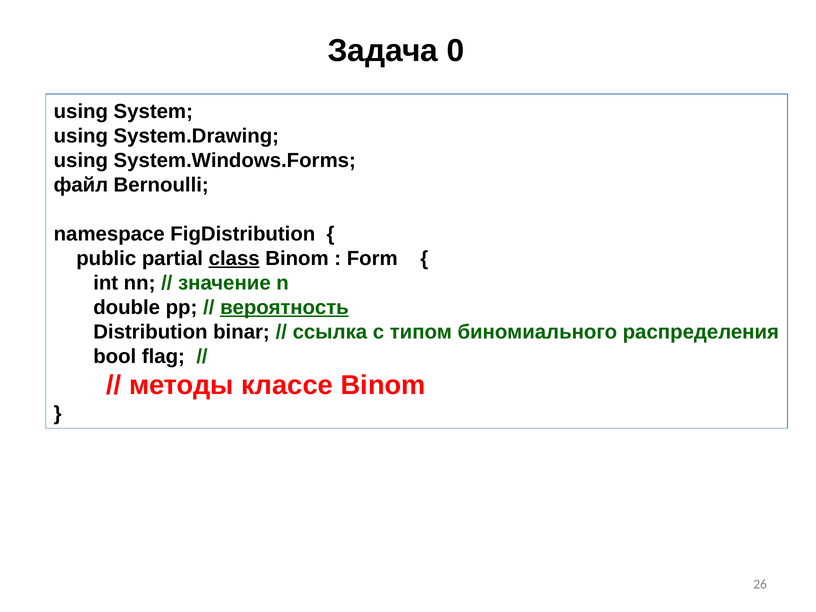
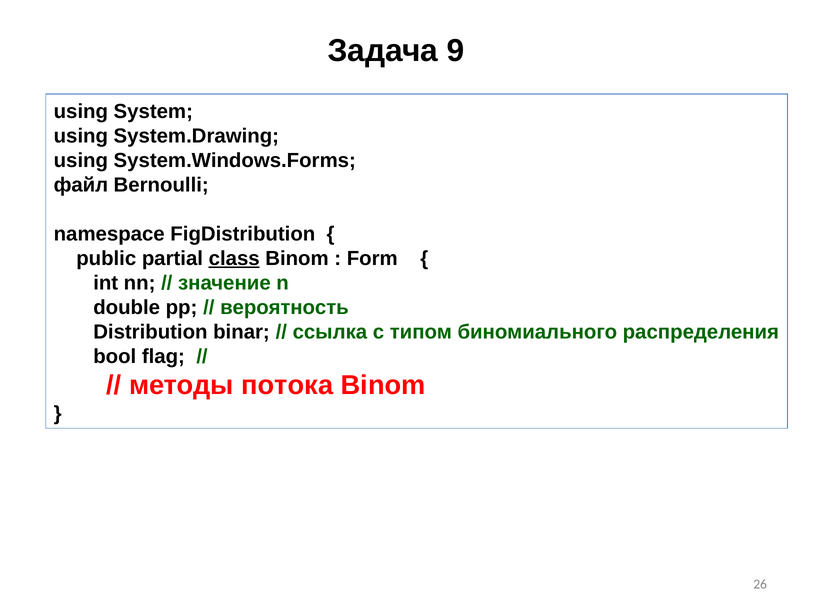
0: 0 -> 9 (456, 51)
вероятность underline: present -> none (284, 307)
классе: классе -> потока (287, 385)
